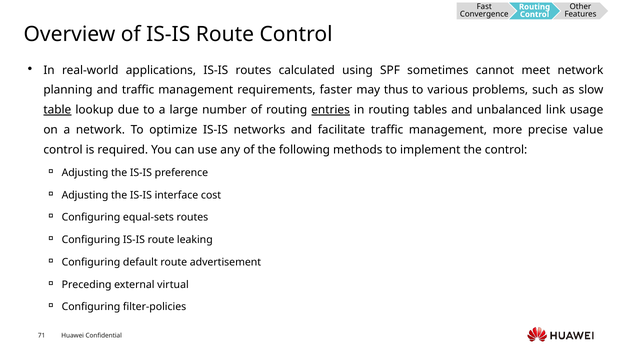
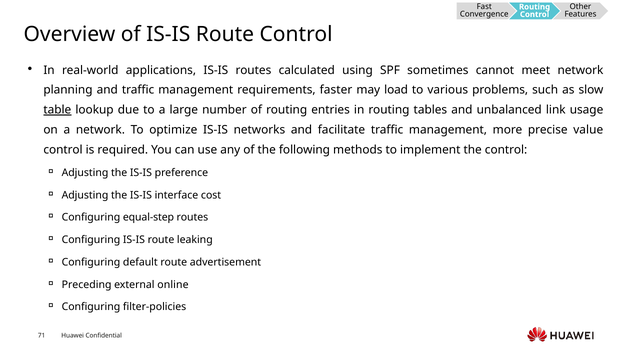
thus: thus -> load (396, 90)
entries underline: present -> none (331, 110)
equal-sets: equal-sets -> equal-step (148, 217)
virtual: virtual -> online (173, 285)
